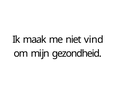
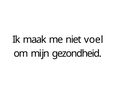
vind: vind -> voel (94, 40)
